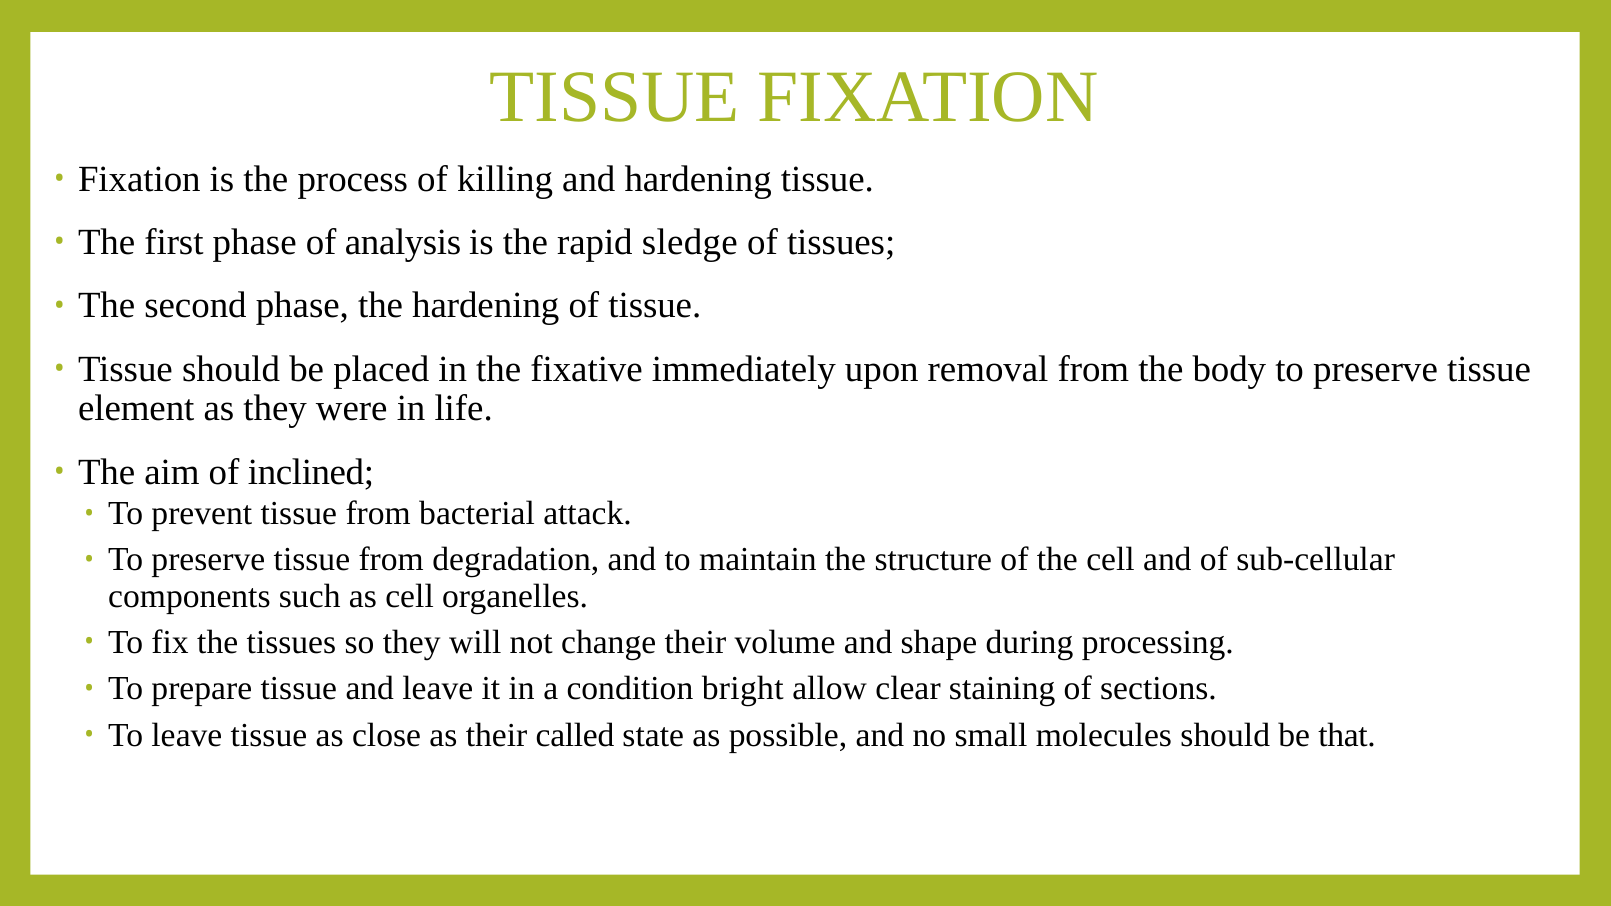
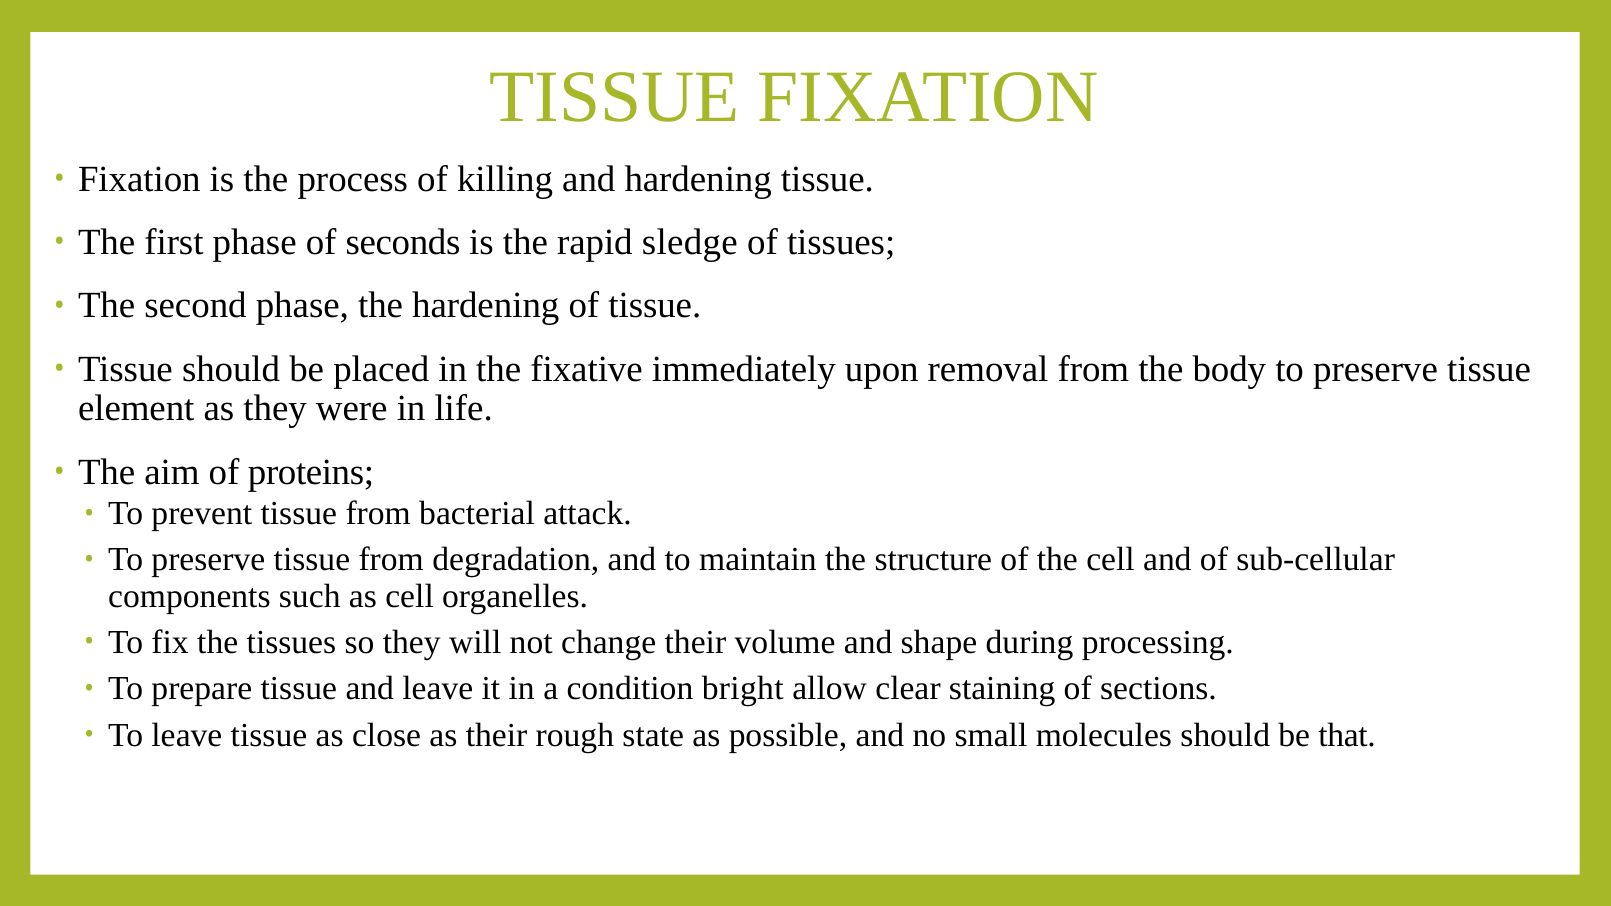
analysis: analysis -> seconds (403, 242)
inclined: inclined -> proteins (311, 472)
called: called -> rough (575, 735)
